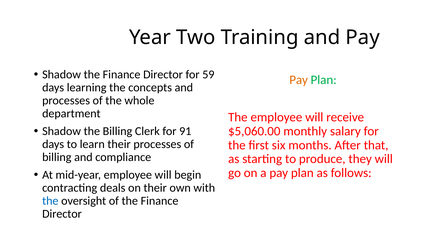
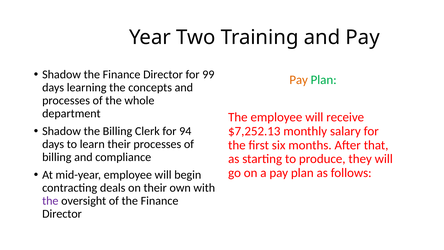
59: 59 -> 99 (208, 75)
91: 91 -> 94 (185, 131)
$5,060.00: $5,060.00 -> $7,252.13 (254, 131)
the colour: blue -> purple (50, 201)
